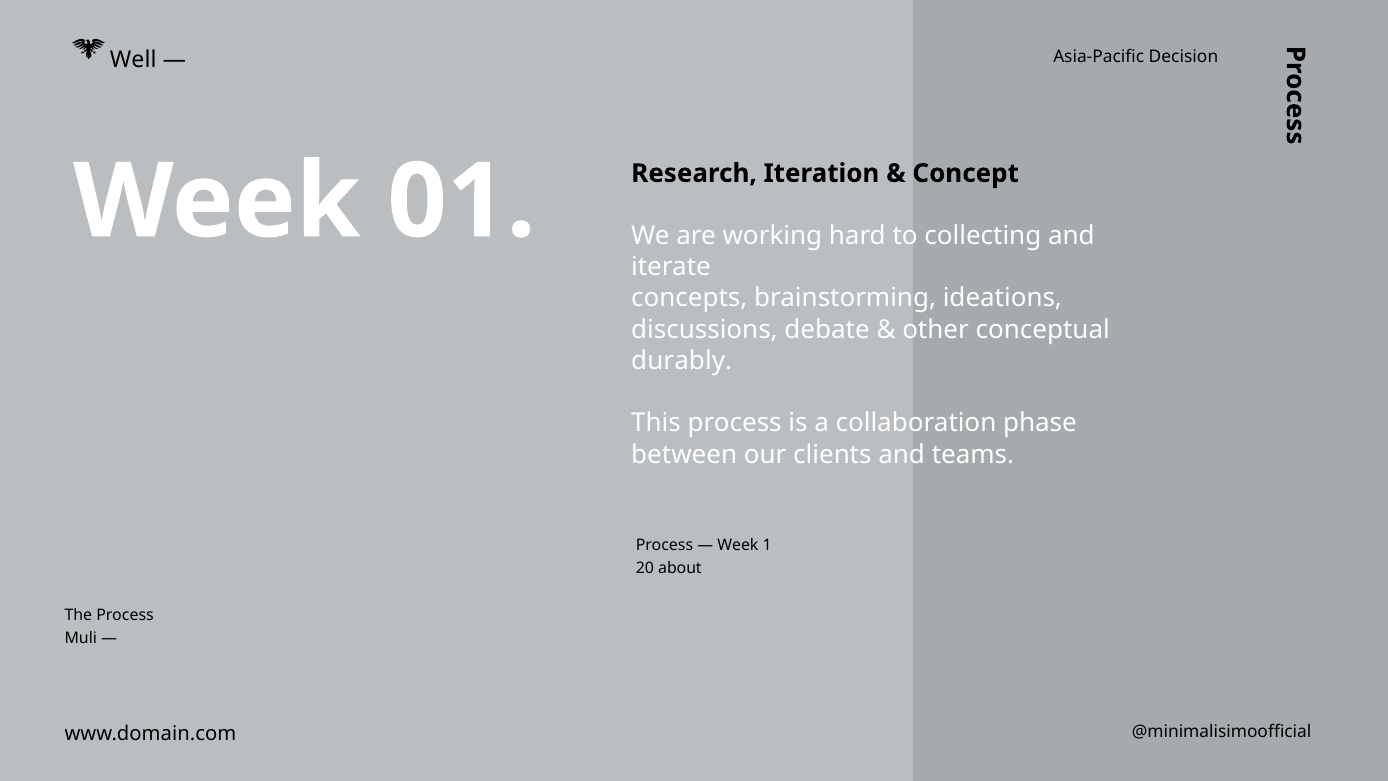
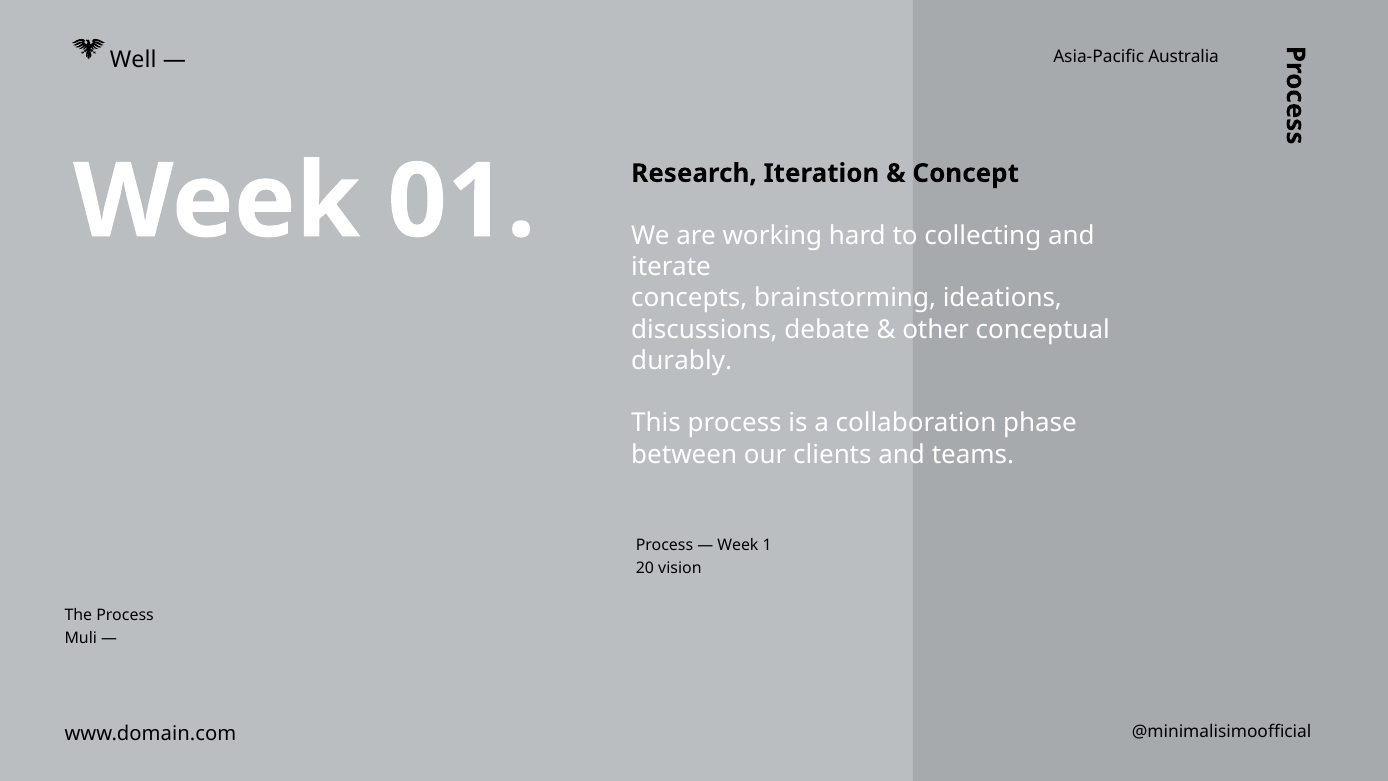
Decision: Decision -> Australia (1184, 57)
about: about -> vision (680, 569)
